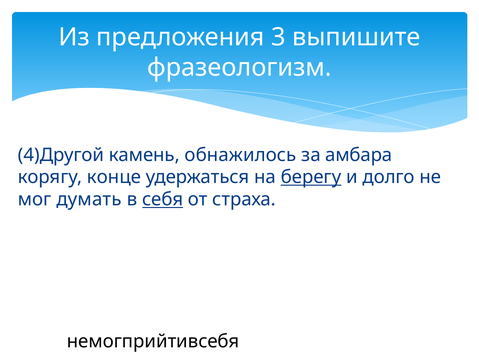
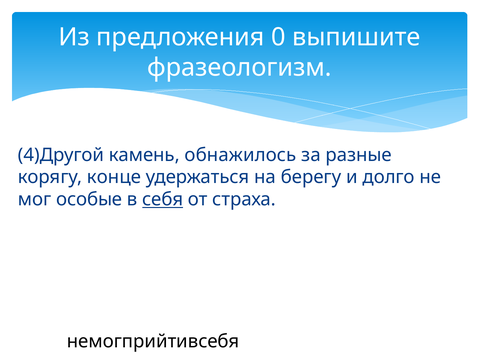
3: 3 -> 0 (278, 37)
амбара: амбара -> разные (359, 155)
берегу underline: present -> none (311, 177)
думать: думать -> особые (89, 200)
